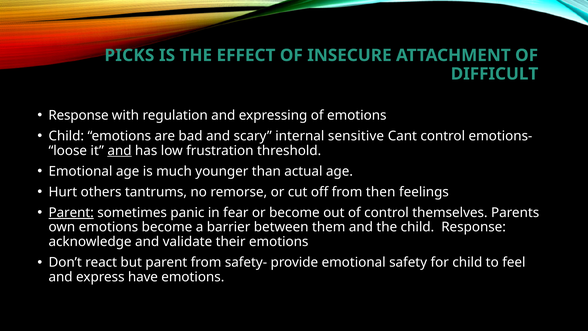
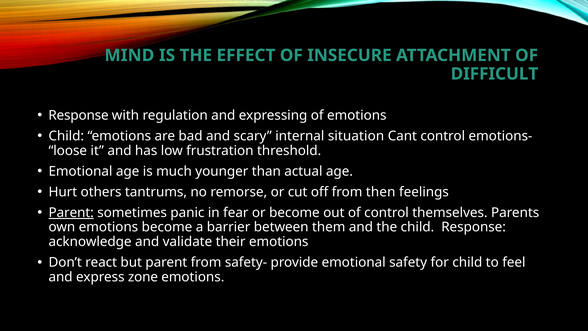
PICKS: PICKS -> MIND (129, 55)
sensitive: sensitive -> situation (356, 136)
and underline: present -> none (119, 150)
have: have -> zone (143, 277)
